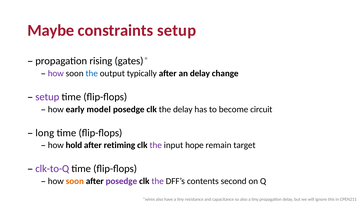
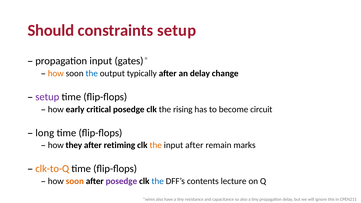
Maybe: Maybe -> Should (51, 30)
propagation rising: rising -> input (101, 61)
how colour: purple -> orange (56, 73)
model: model -> critical (99, 109)
the delay: delay -> rising (183, 109)
hold: hold -> they (74, 145)
the colour: purple -> orange (156, 145)
input hope: hope -> after (194, 145)
target: target -> marks (245, 145)
clk-to-Q colour: purple -> orange (52, 169)
the colour: purple -> blue (158, 181)
second: second -> lecture (234, 181)
